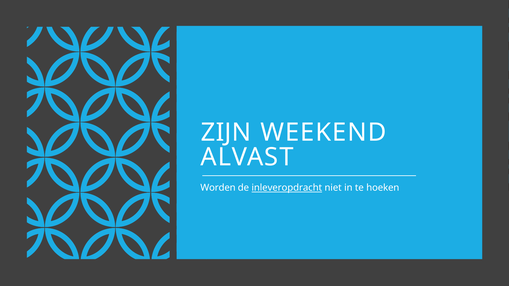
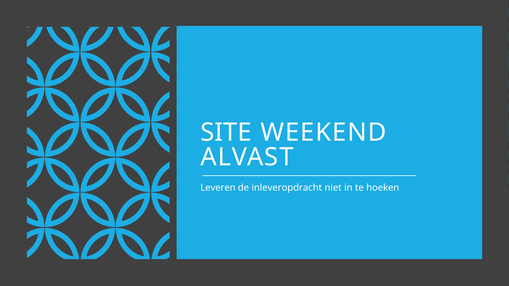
ZIJN: ZIJN -> SITE (226, 133)
Worden: Worden -> Leveren (218, 188)
inleveropdracht underline: present -> none (287, 188)
